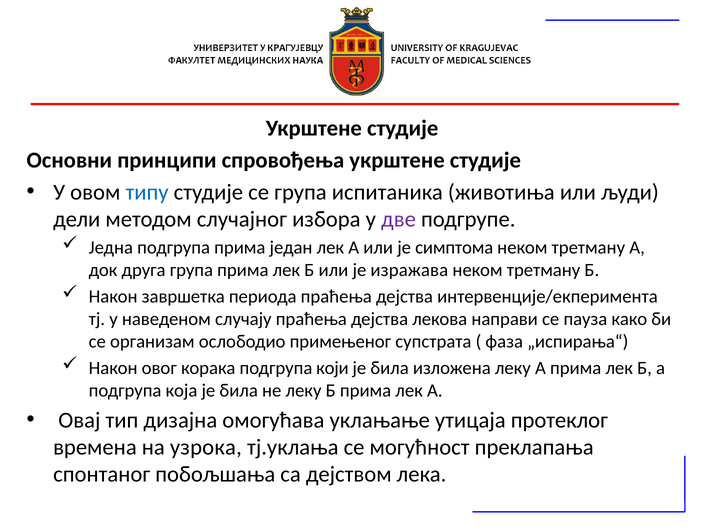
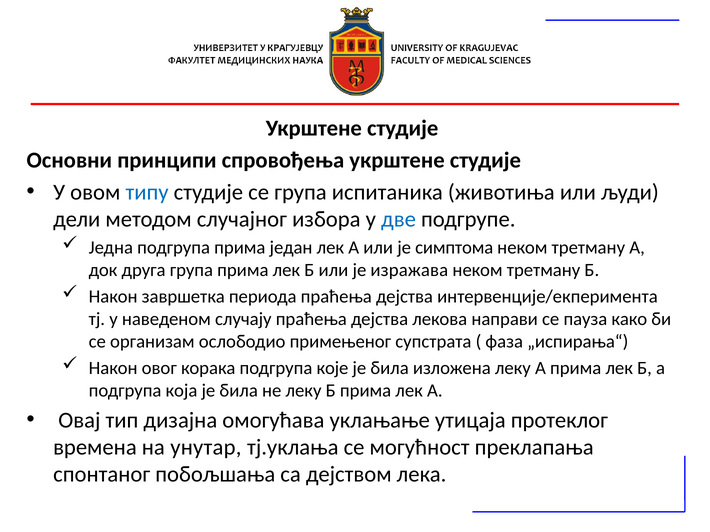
две colour: purple -> blue (399, 219)
који: који -> које (332, 368)
узрока: узрока -> унутар (206, 448)
